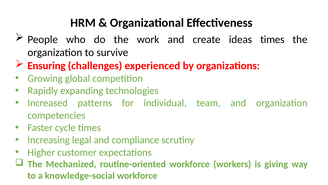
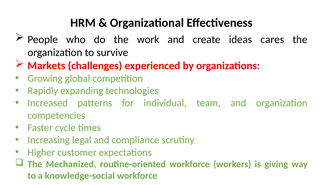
ideas times: times -> cares (272, 39)
Ensuring: Ensuring -> Markets (46, 66)
